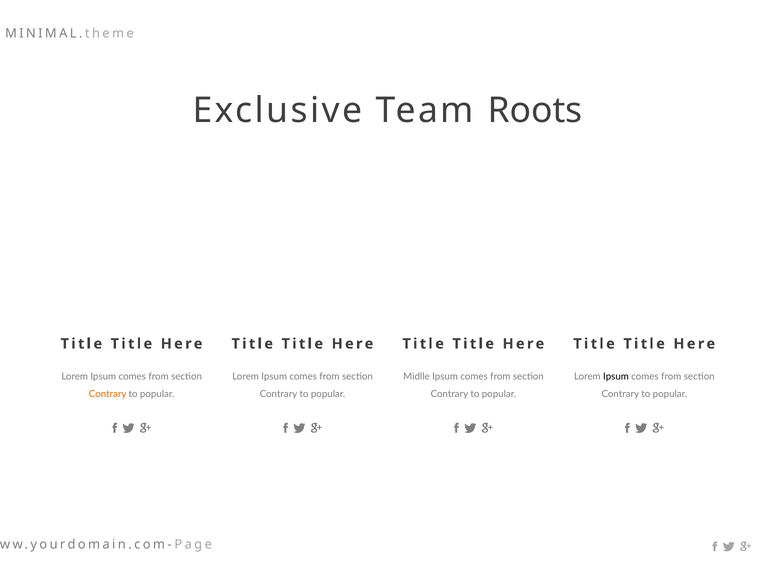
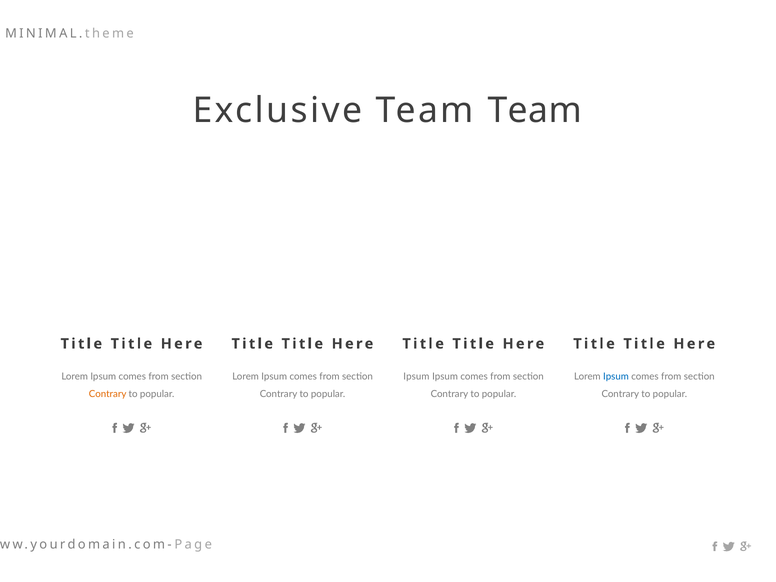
Team Roots: Roots -> Team (535, 110)
Midlle: Midlle -> Ipsum (416, 377)
Ipsum colour: black -> blue (616, 377)
